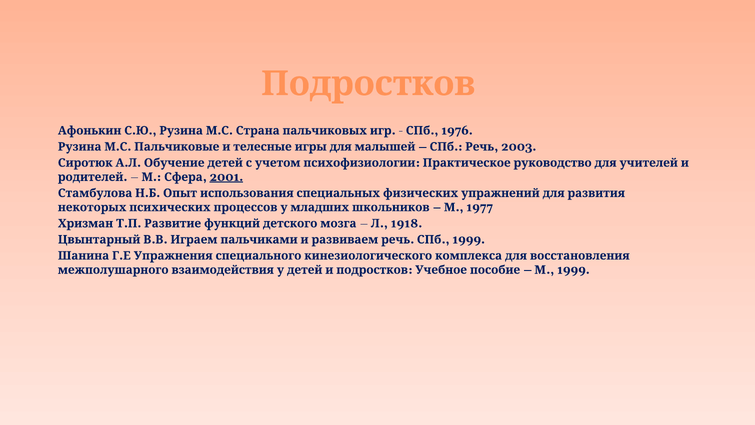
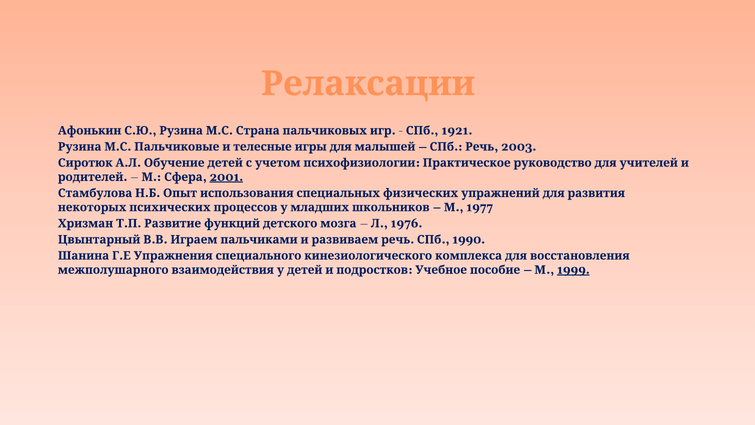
Подростков: Подростков -> Релаксации (368, 84)
1976: 1976 -> 1921 (457, 130)
1918: 1918 -> 1976 (407, 223)
1999: 1999 -> 1990 (469, 239)
1999 underline: none -> present (573, 270)
